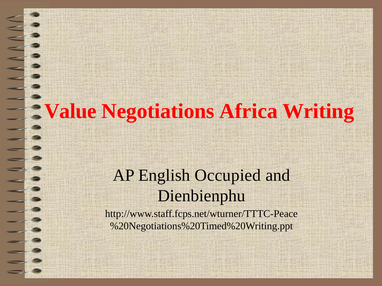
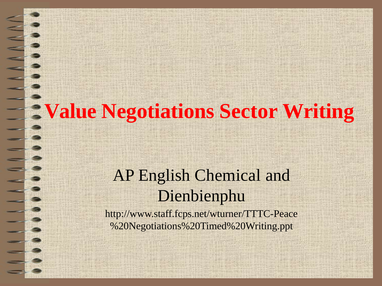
Africa: Africa -> Sector (249, 111)
Occupied: Occupied -> Chemical (228, 176)
